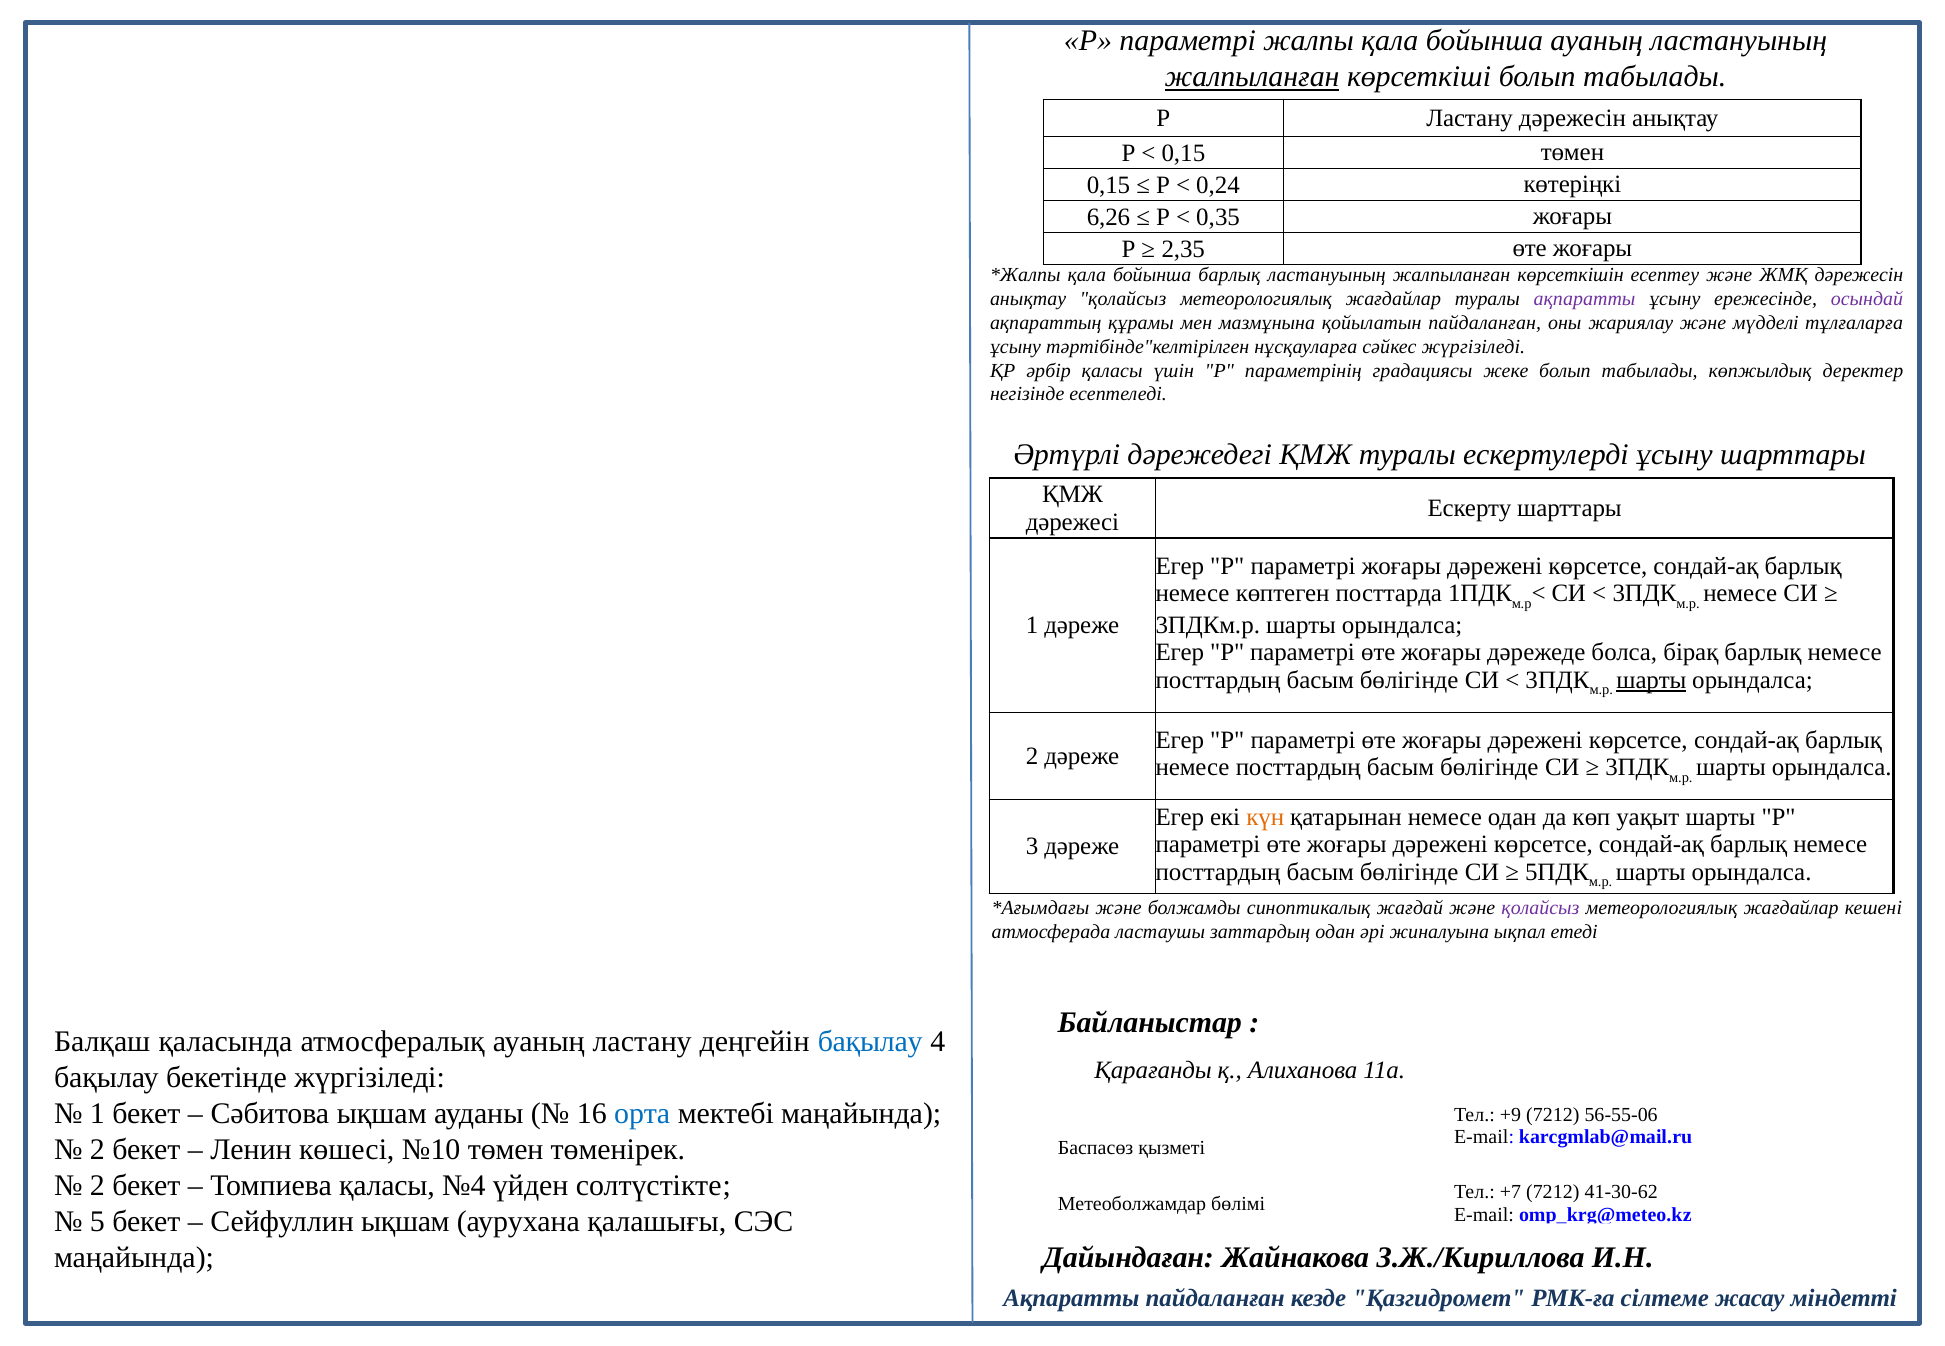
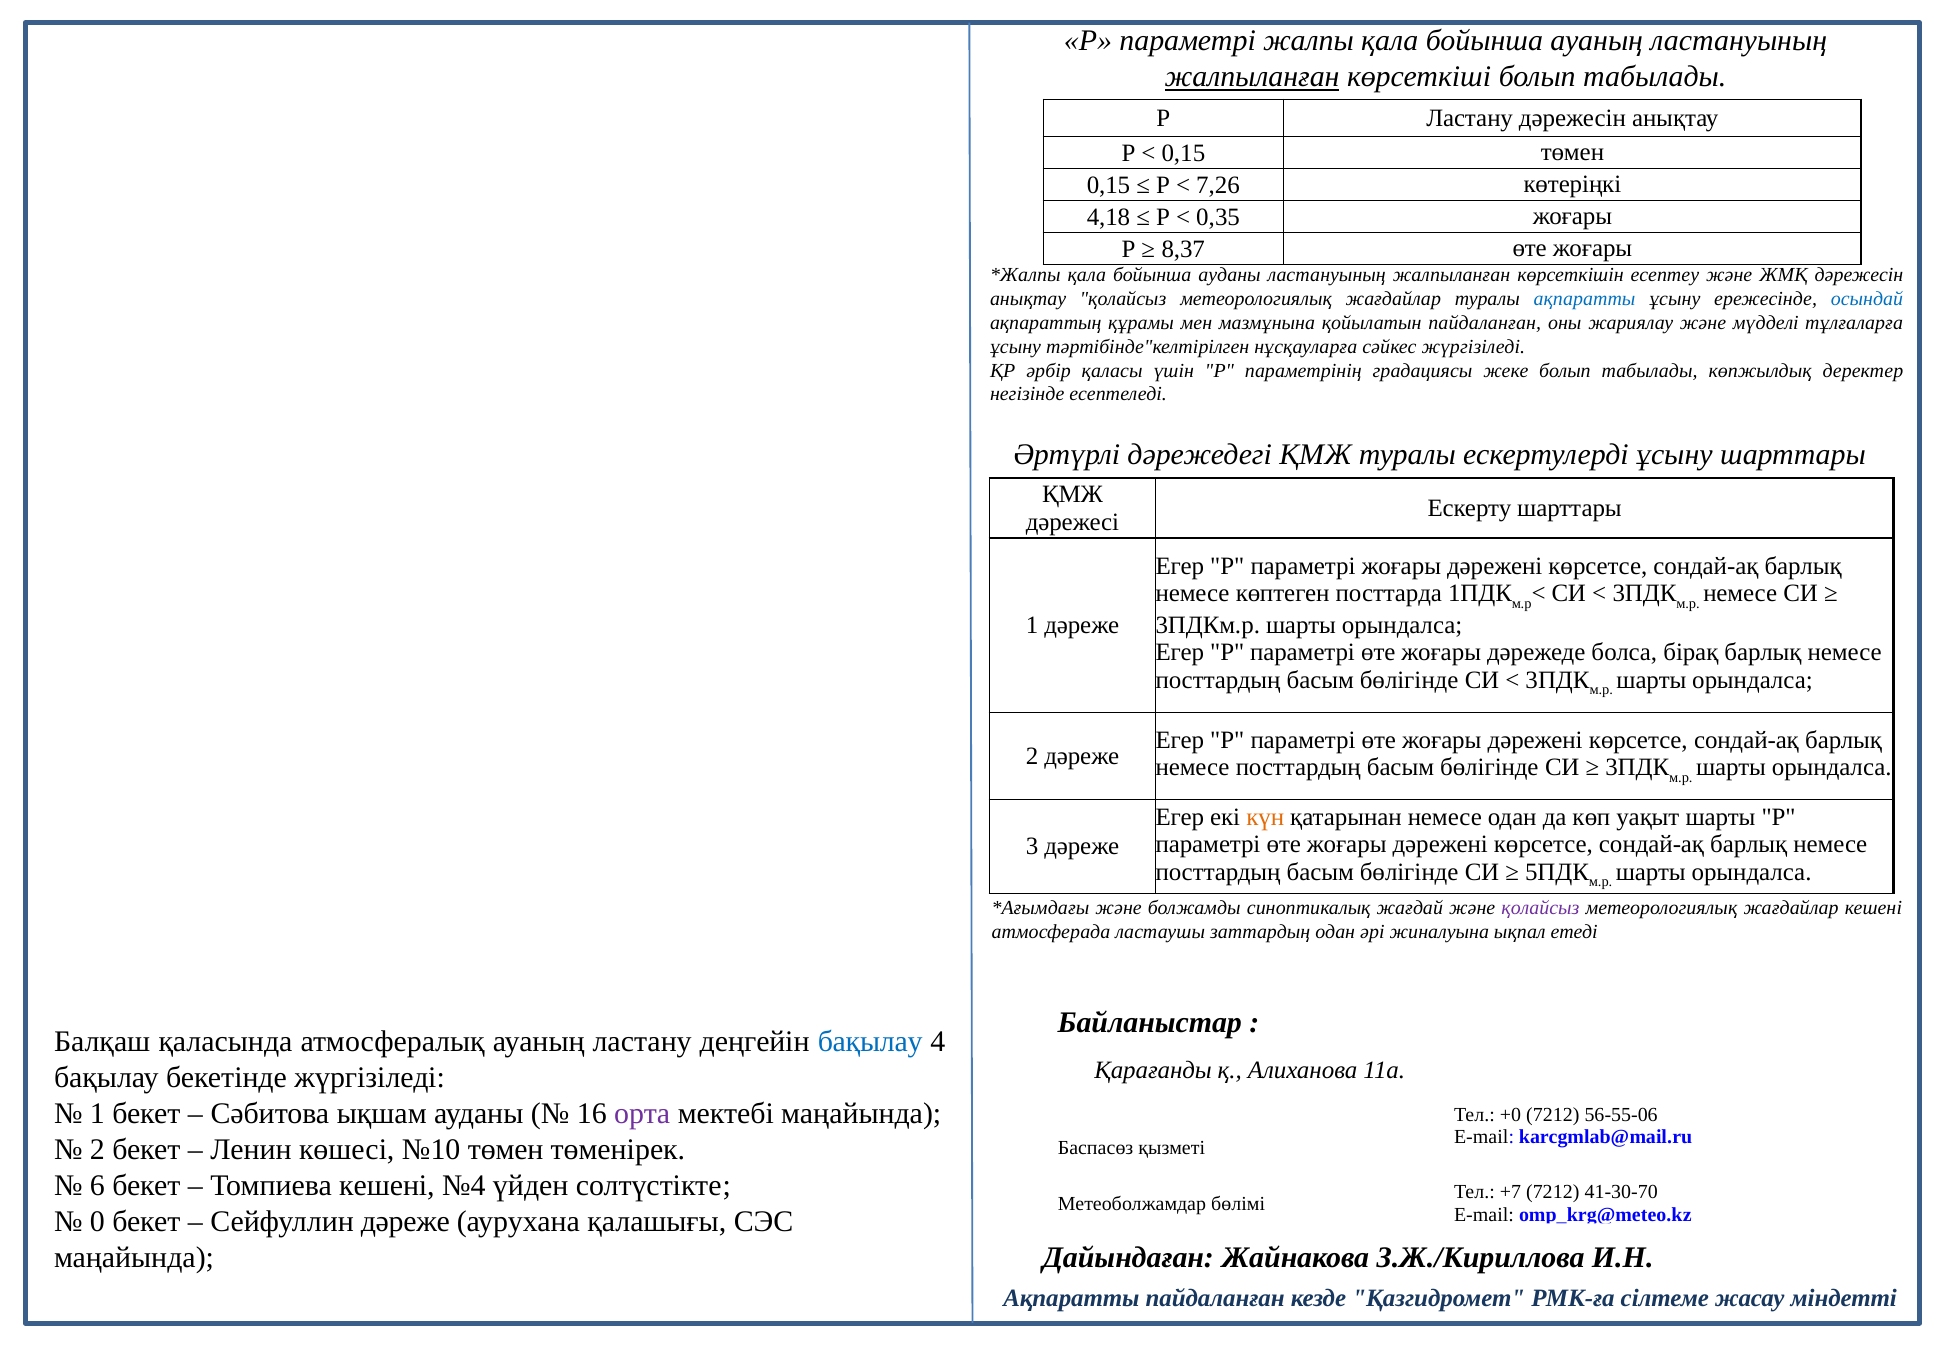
0,24: 0,24 -> 7,26 (1218, 186)
6,26: 6,26 -> 4,18 (1108, 218)
2,35: 2,35 -> 8,37 (1183, 250)
бойынша барлық: барлық -> ауданы (1230, 275)
ақпаратты colour: purple -> blue (1585, 299)
осындай colour: purple -> blue (1867, 299)
шарты underline: present -> none (1651, 680)
орта colour: blue -> purple (642, 1114)
+9: +9 -> +0 (1510, 1115)
2: 2 -> 6 (97, 1186)
Томпиева қаласы: қаласы -> кешені (387, 1186)
41-30-62: 41-30-62 -> 41-30-70 (1621, 1193)
5: 5 -> 0 (97, 1222)
Сейфуллин ықшам: ықшам -> дәреже (405, 1222)
